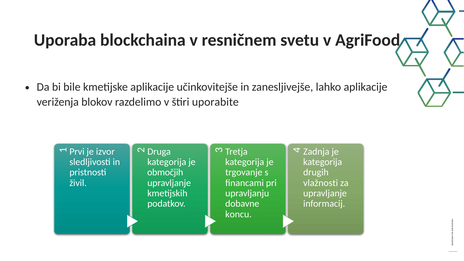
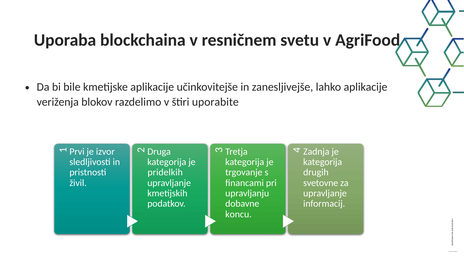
območjih: območjih -> pridelkih (165, 172)
vlažnosti: vlažnosti -> svetovne (321, 183)
